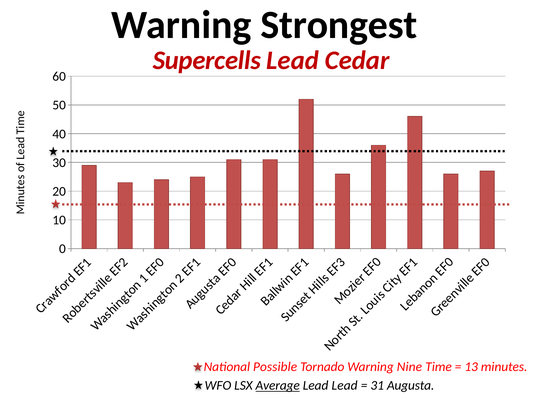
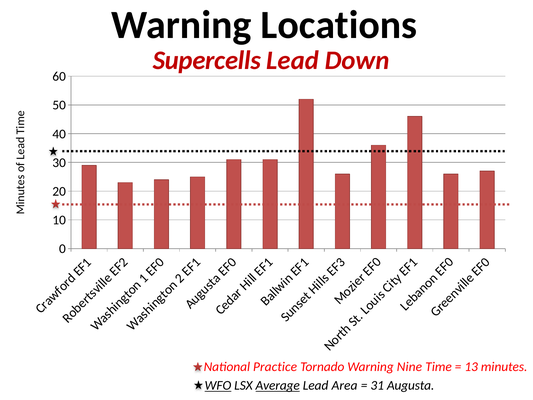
Strongest: Strongest -> Locations (339, 25)
Cedar: Cedar -> Down (357, 60)
Possible: Possible -> Practice (275, 367)
WFO underline: none -> present (218, 385)
Lead Lead: Lead -> Area (345, 385)
